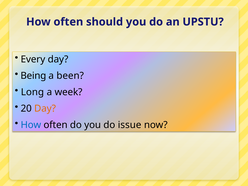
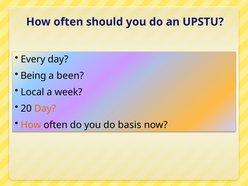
Long: Long -> Local (32, 92)
How colour: blue -> orange (31, 125)
issue: issue -> basis (130, 125)
